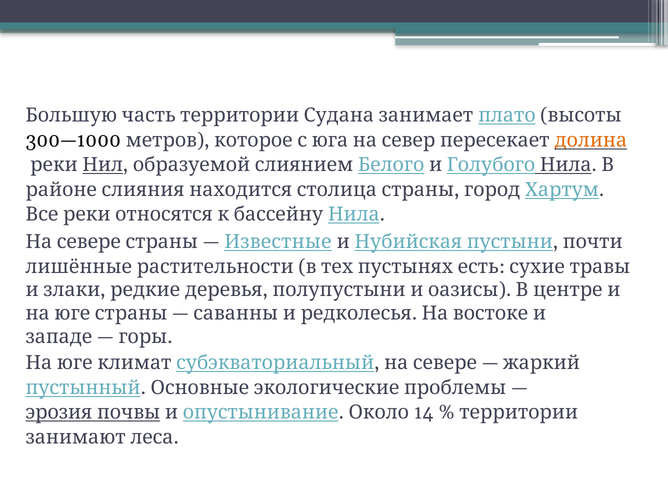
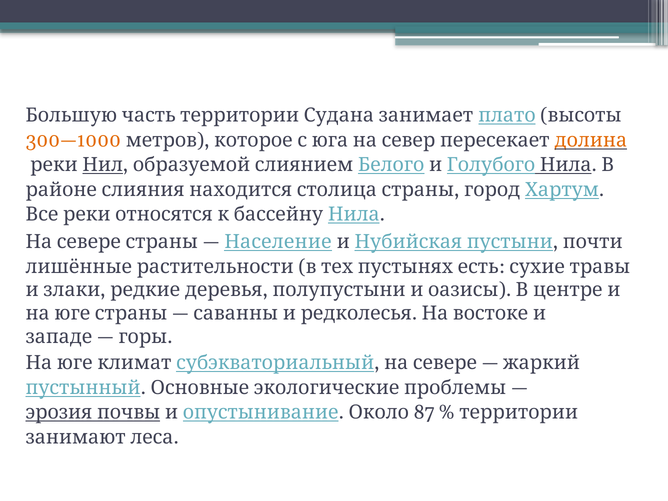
300—1000 colour: black -> orange (73, 140)
Известные: Известные -> Население (278, 242)
14: 14 -> 87 (424, 412)
